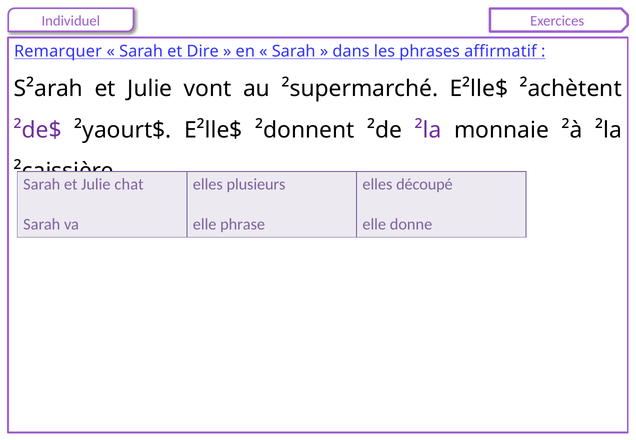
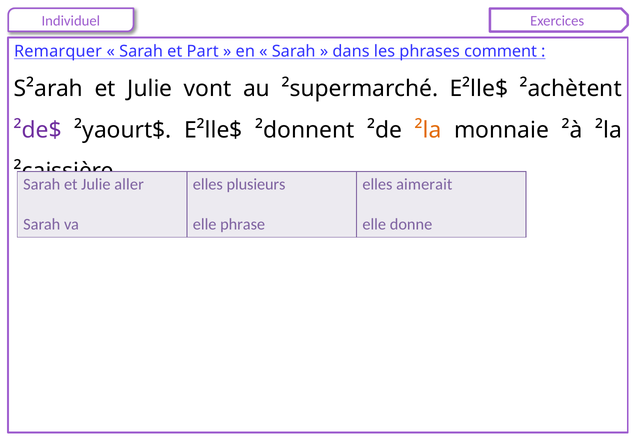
Dire: Dire -> Part (203, 51)
affirmatif: affirmatif -> comment (501, 51)
²la colour: purple -> orange (428, 130)
chat: chat -> aller (129, 185)
découpé: découpé -> aimerait (424, 185)
